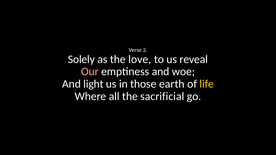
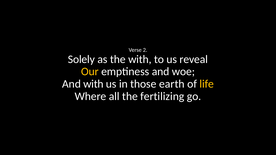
the love: love -> with (140, 59)
Our colour: pink -> yellow (90, 72)
And light: light -> with (93, 84)
sacrificial: sacrificial -> fertilizing (162, 97)
